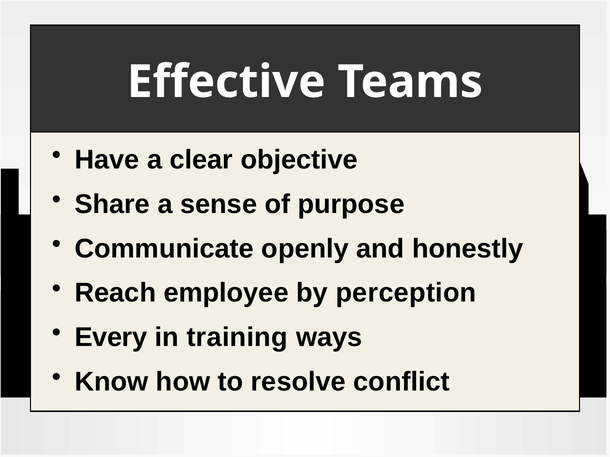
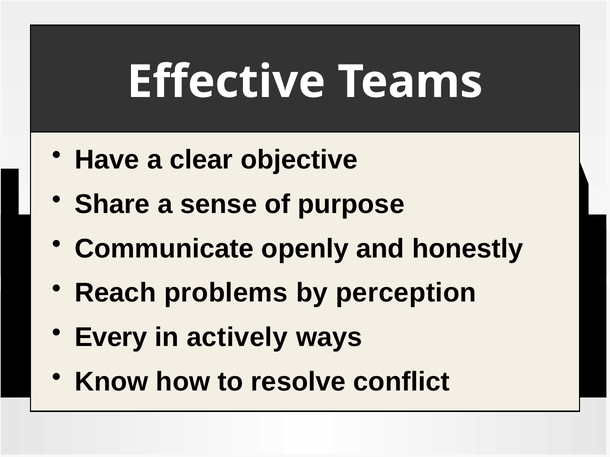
employee: employee -> problems (226, 293)
training: training -> actively (237, 338)
